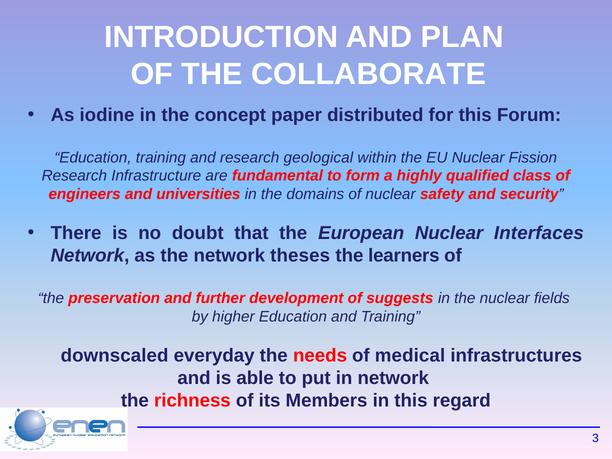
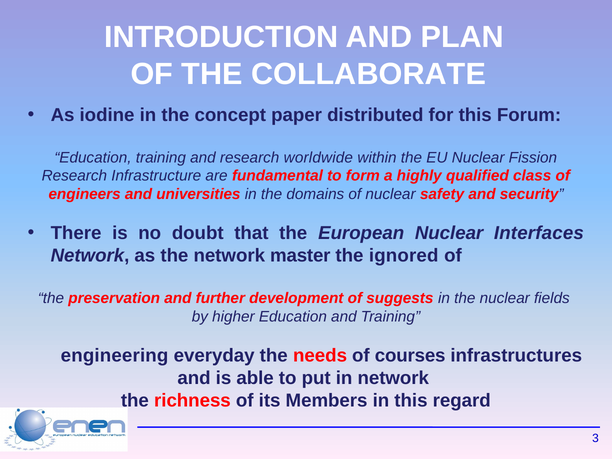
geological: geological -> worldwide (318, 157)
theses: theses -> master (300, 256)
learners: learners -> ignored (404, 256)
downscaled: downscaled -> engineering (115, 356)
medical: medical -> courses (410, 356)
